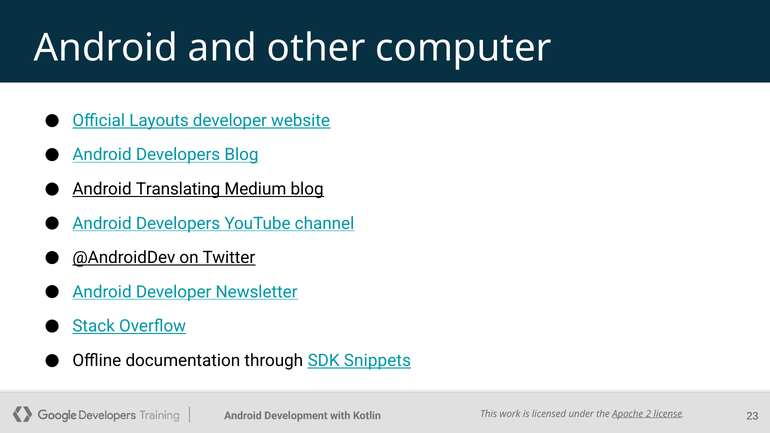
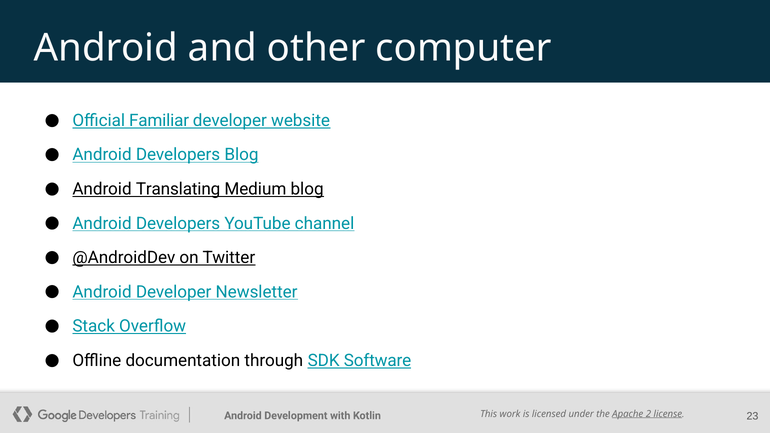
Layouts: Layouts -> Familiar (159, 121)
Snippets: Snippets -> Software (378, 361)
